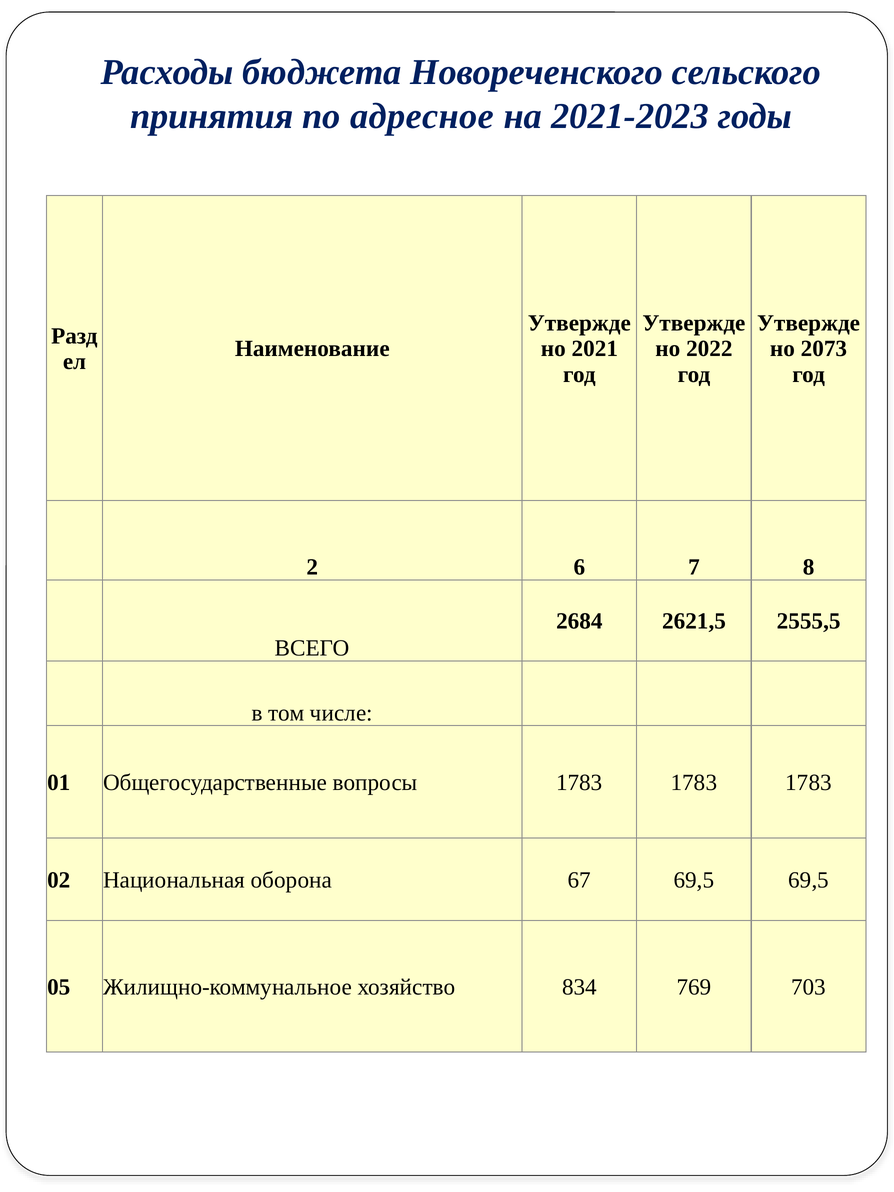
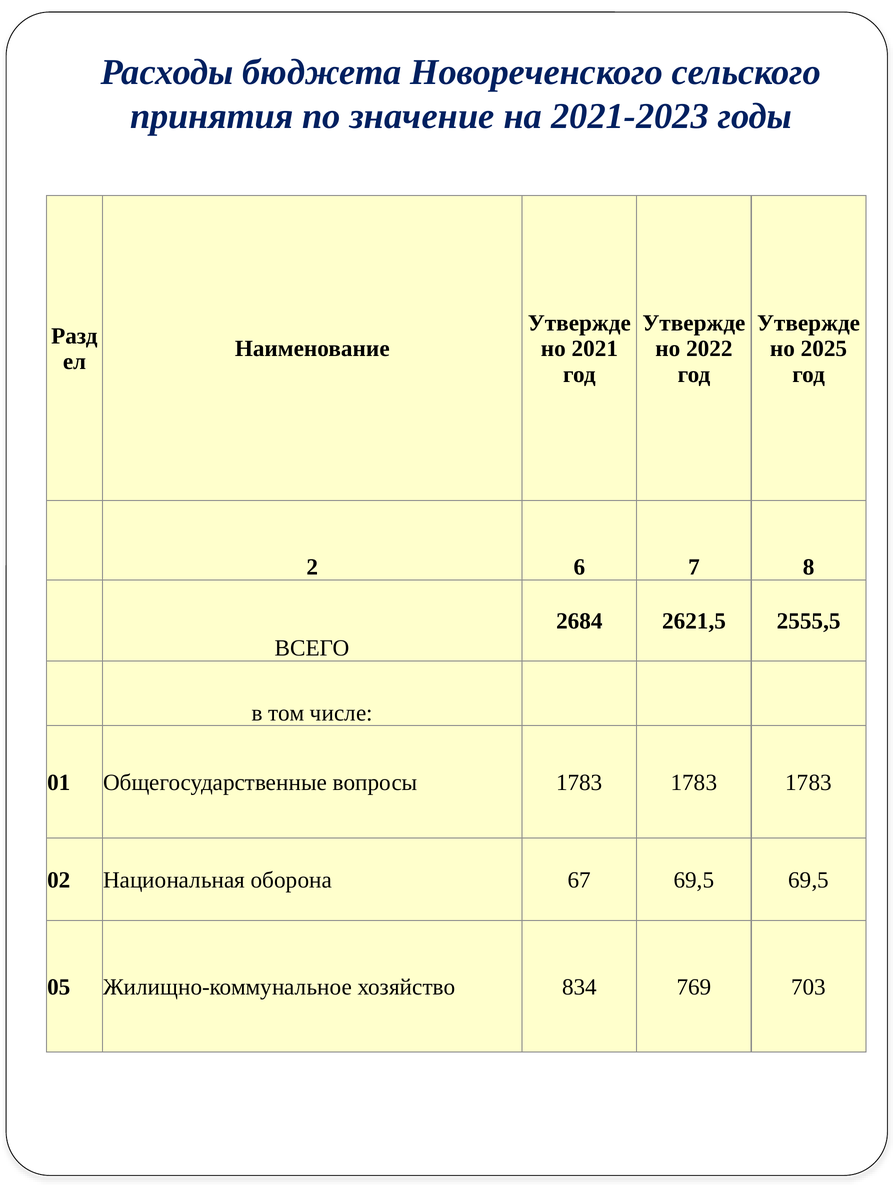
адресное: адресное -> значение (422, 116)
2073: 2073 -> 2025 (824, 349)
